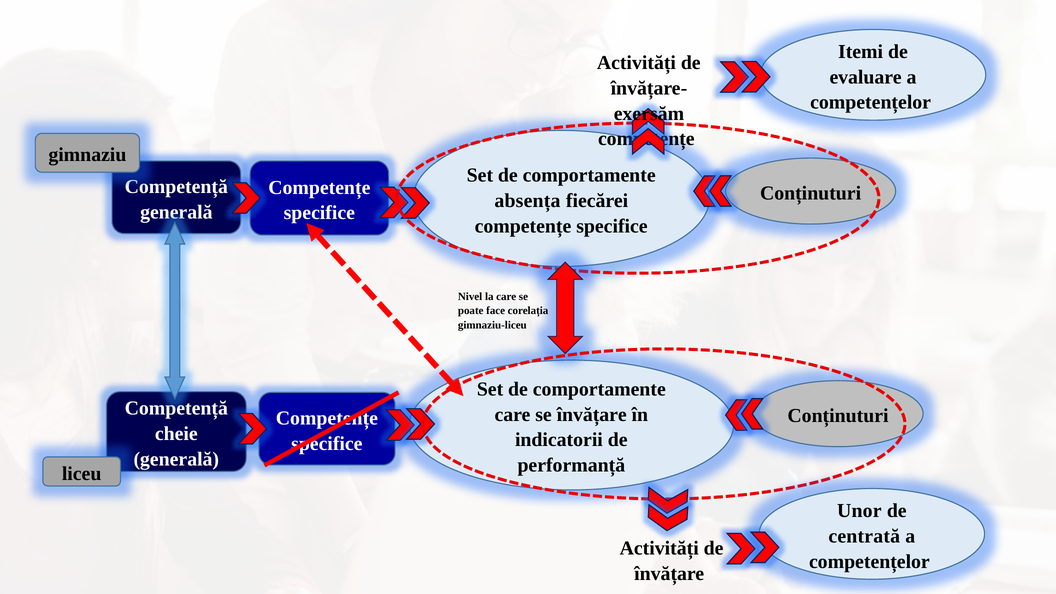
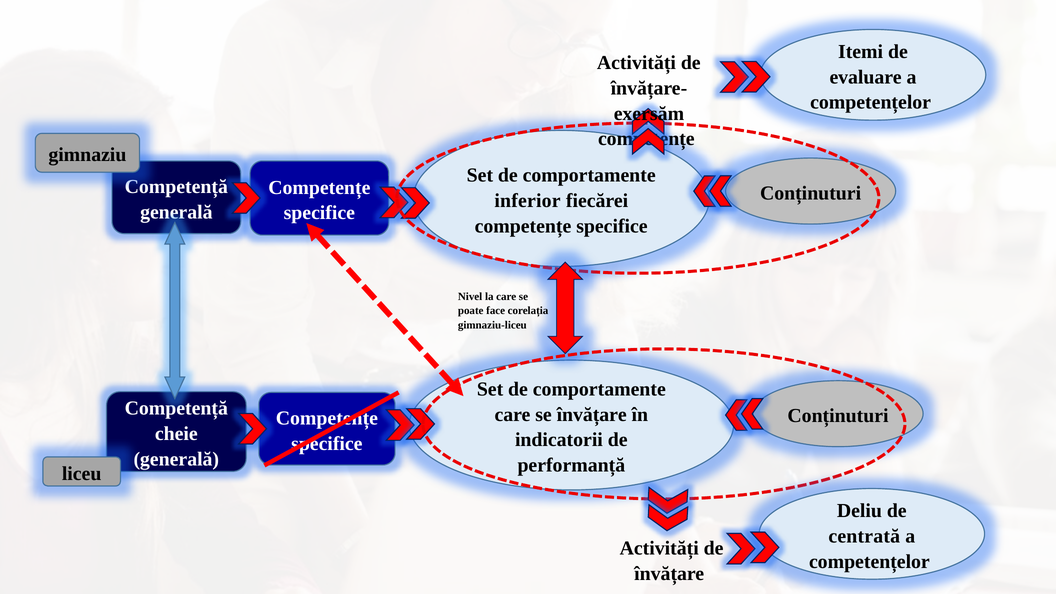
absența: absența -> inferior (527, 201)
Unor: Unor -> Deliu (859, 511)
